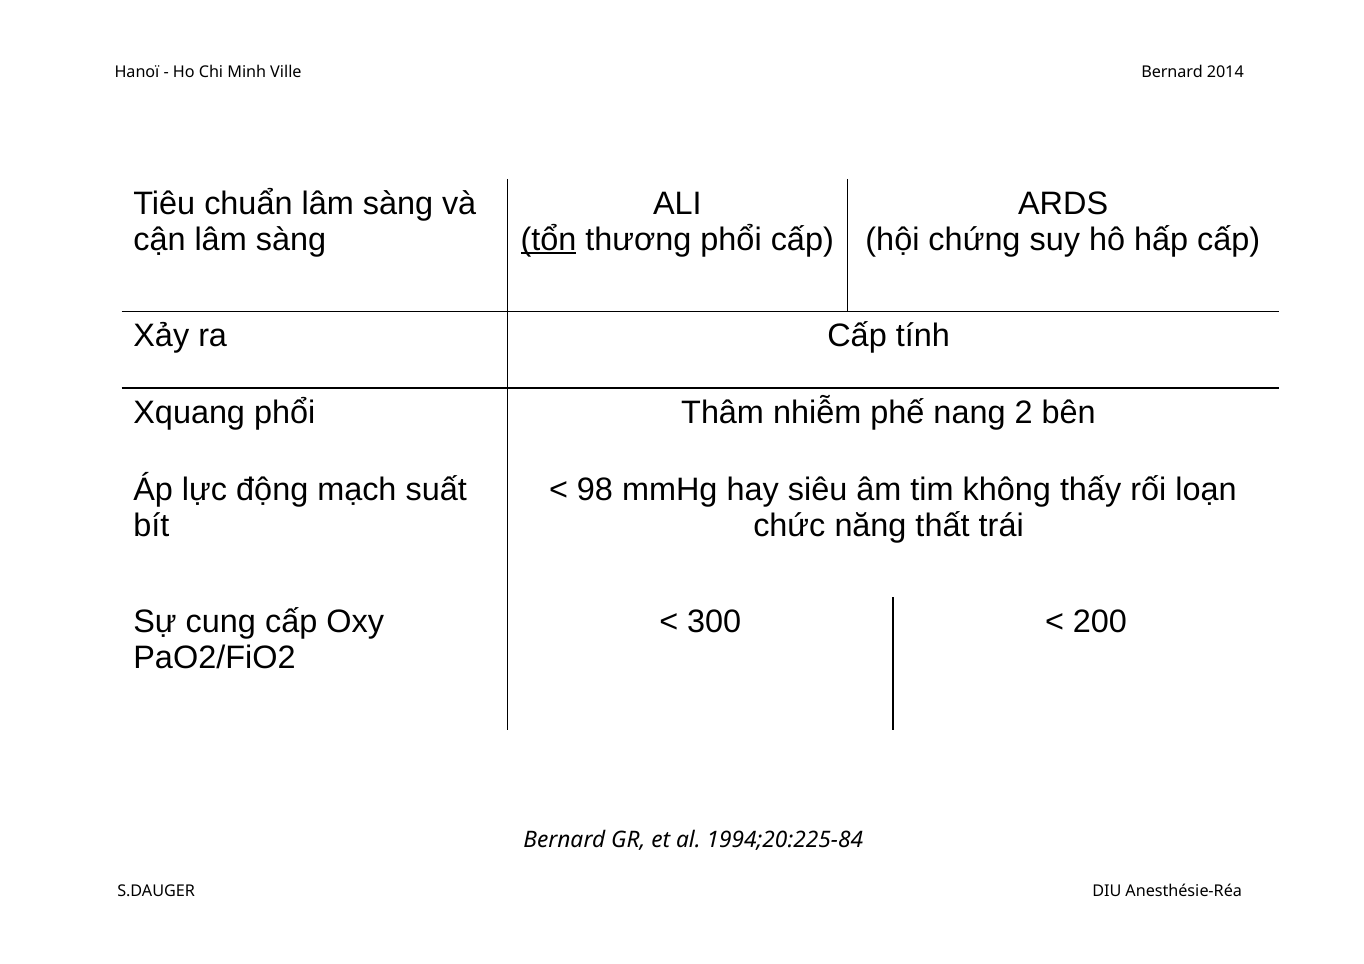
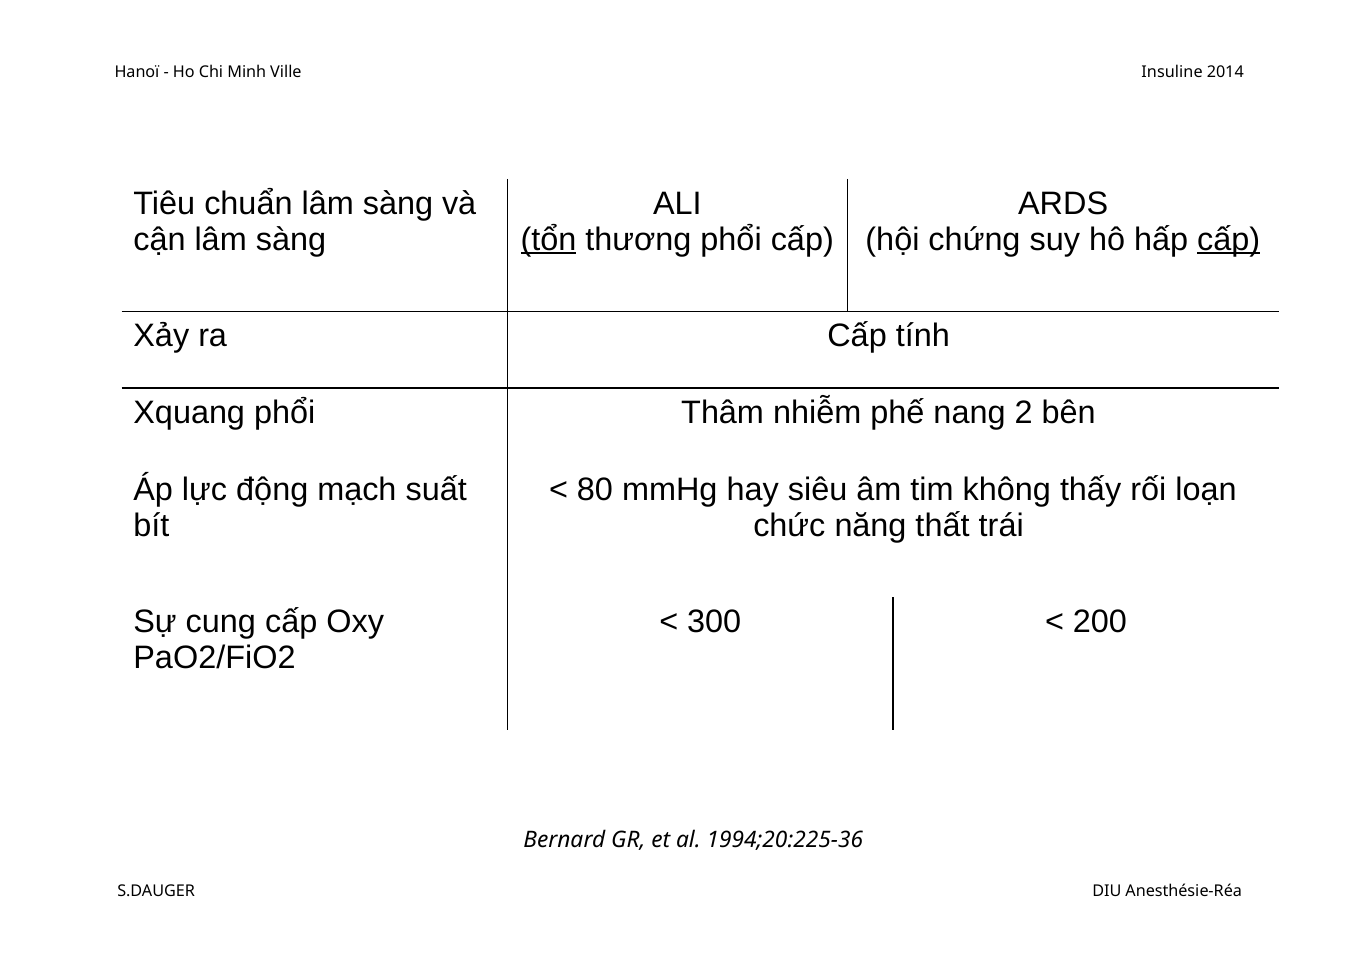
Ville Bernard: Bernard -> Insuline (1172, 72)
cấp underline: none -> present (1229, 239)
98: 98 -> 80 (595, 489)
1994;20:225-84: 1994;20:225-84 -> 1994;20:225-36 (785, 840)
